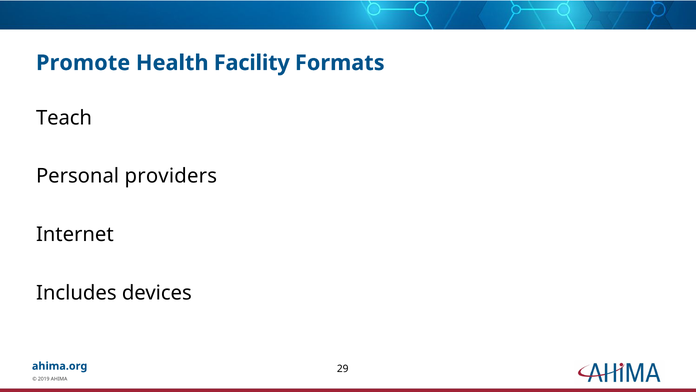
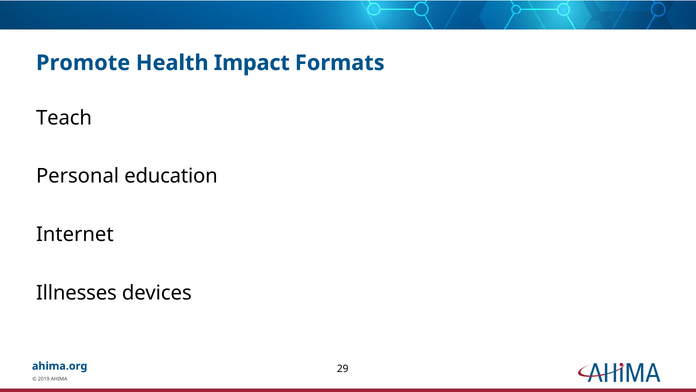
Facility: Facility -> Impact (252, 63)
providers: providers -> education (171, 176)
Includes: Includes -> Illnesses (76, 293)
